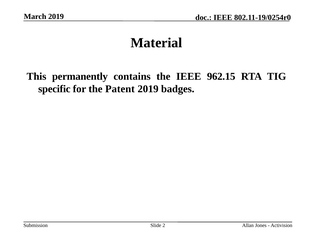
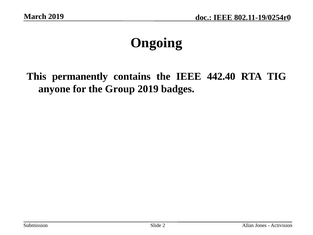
Material: Material -> Ongoing (156, 43)
962.15: 962.15 -> 442.40 (221, 76)
specific: specific -> anyone (54, 89)
Patent: Patent -> Group (120, 89)
